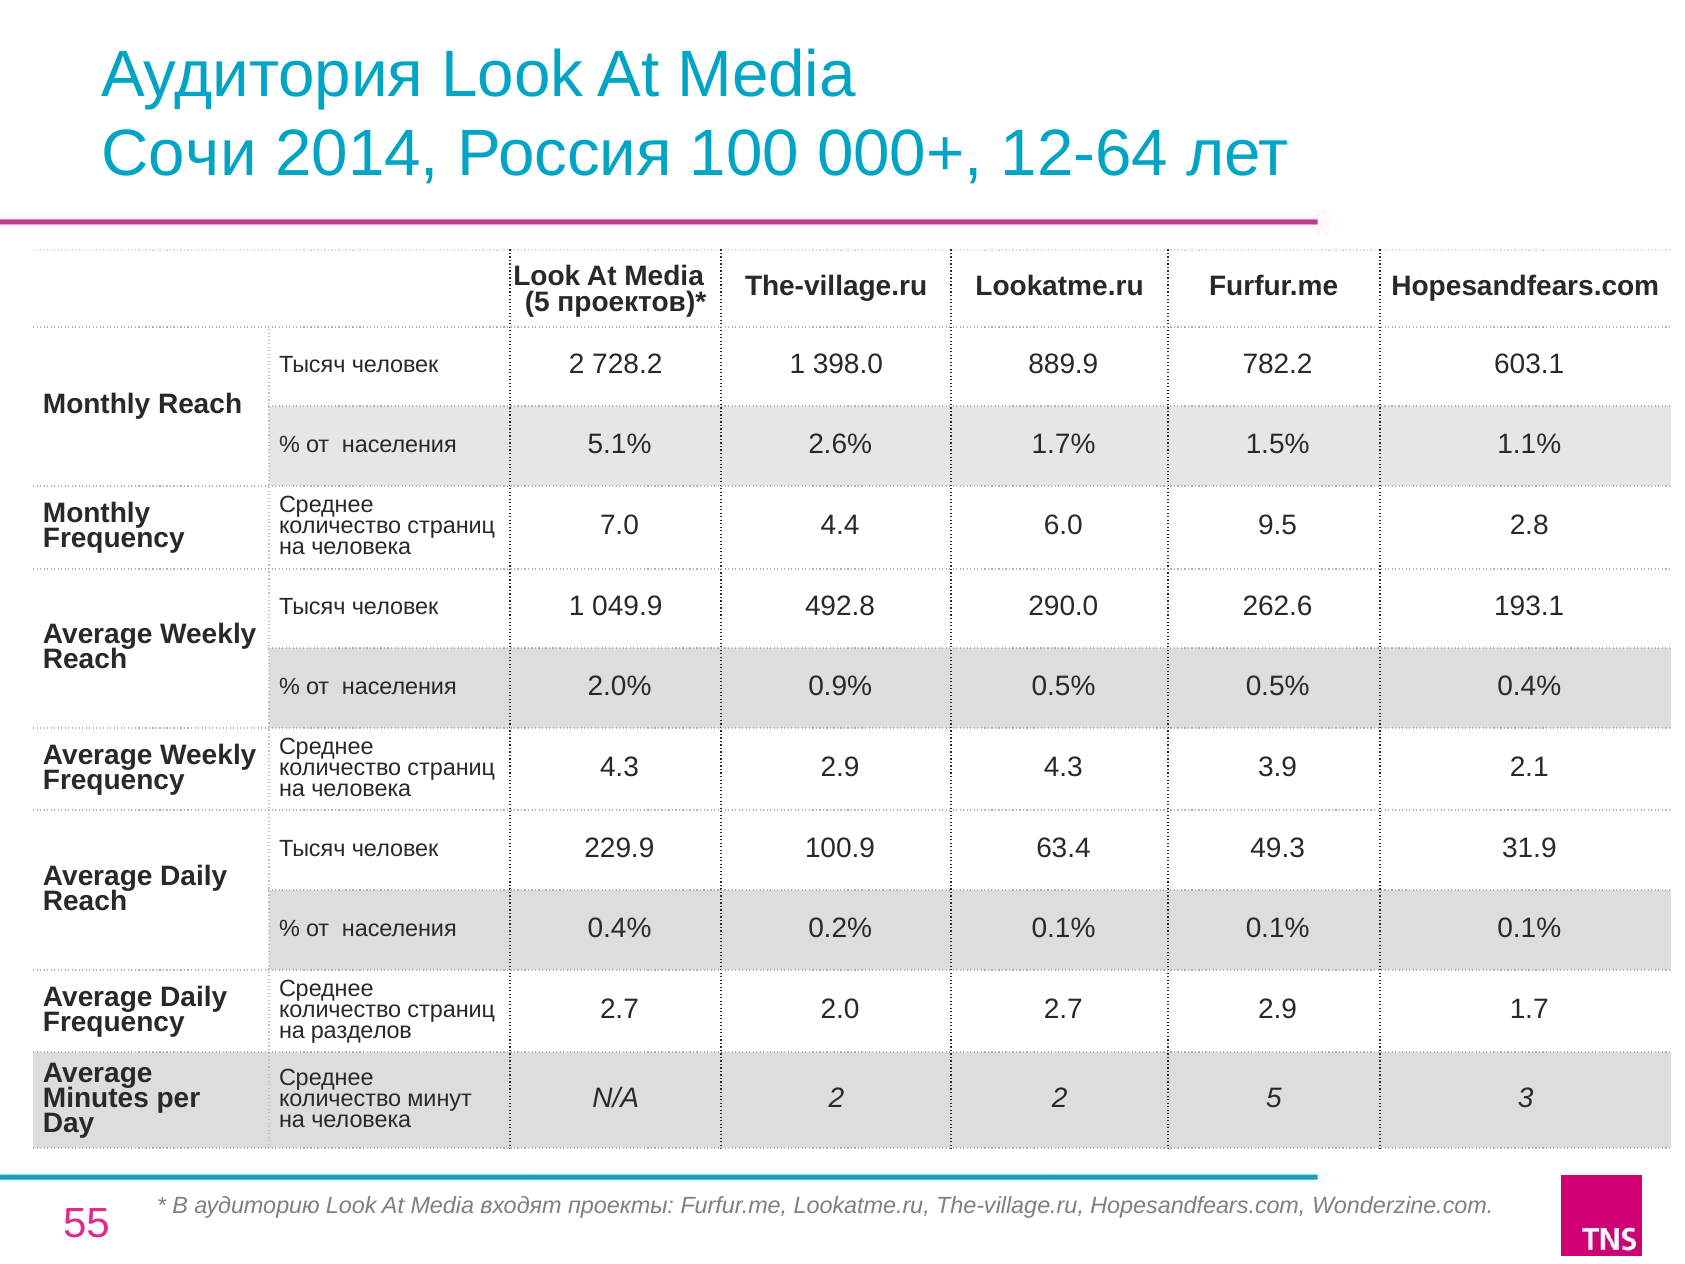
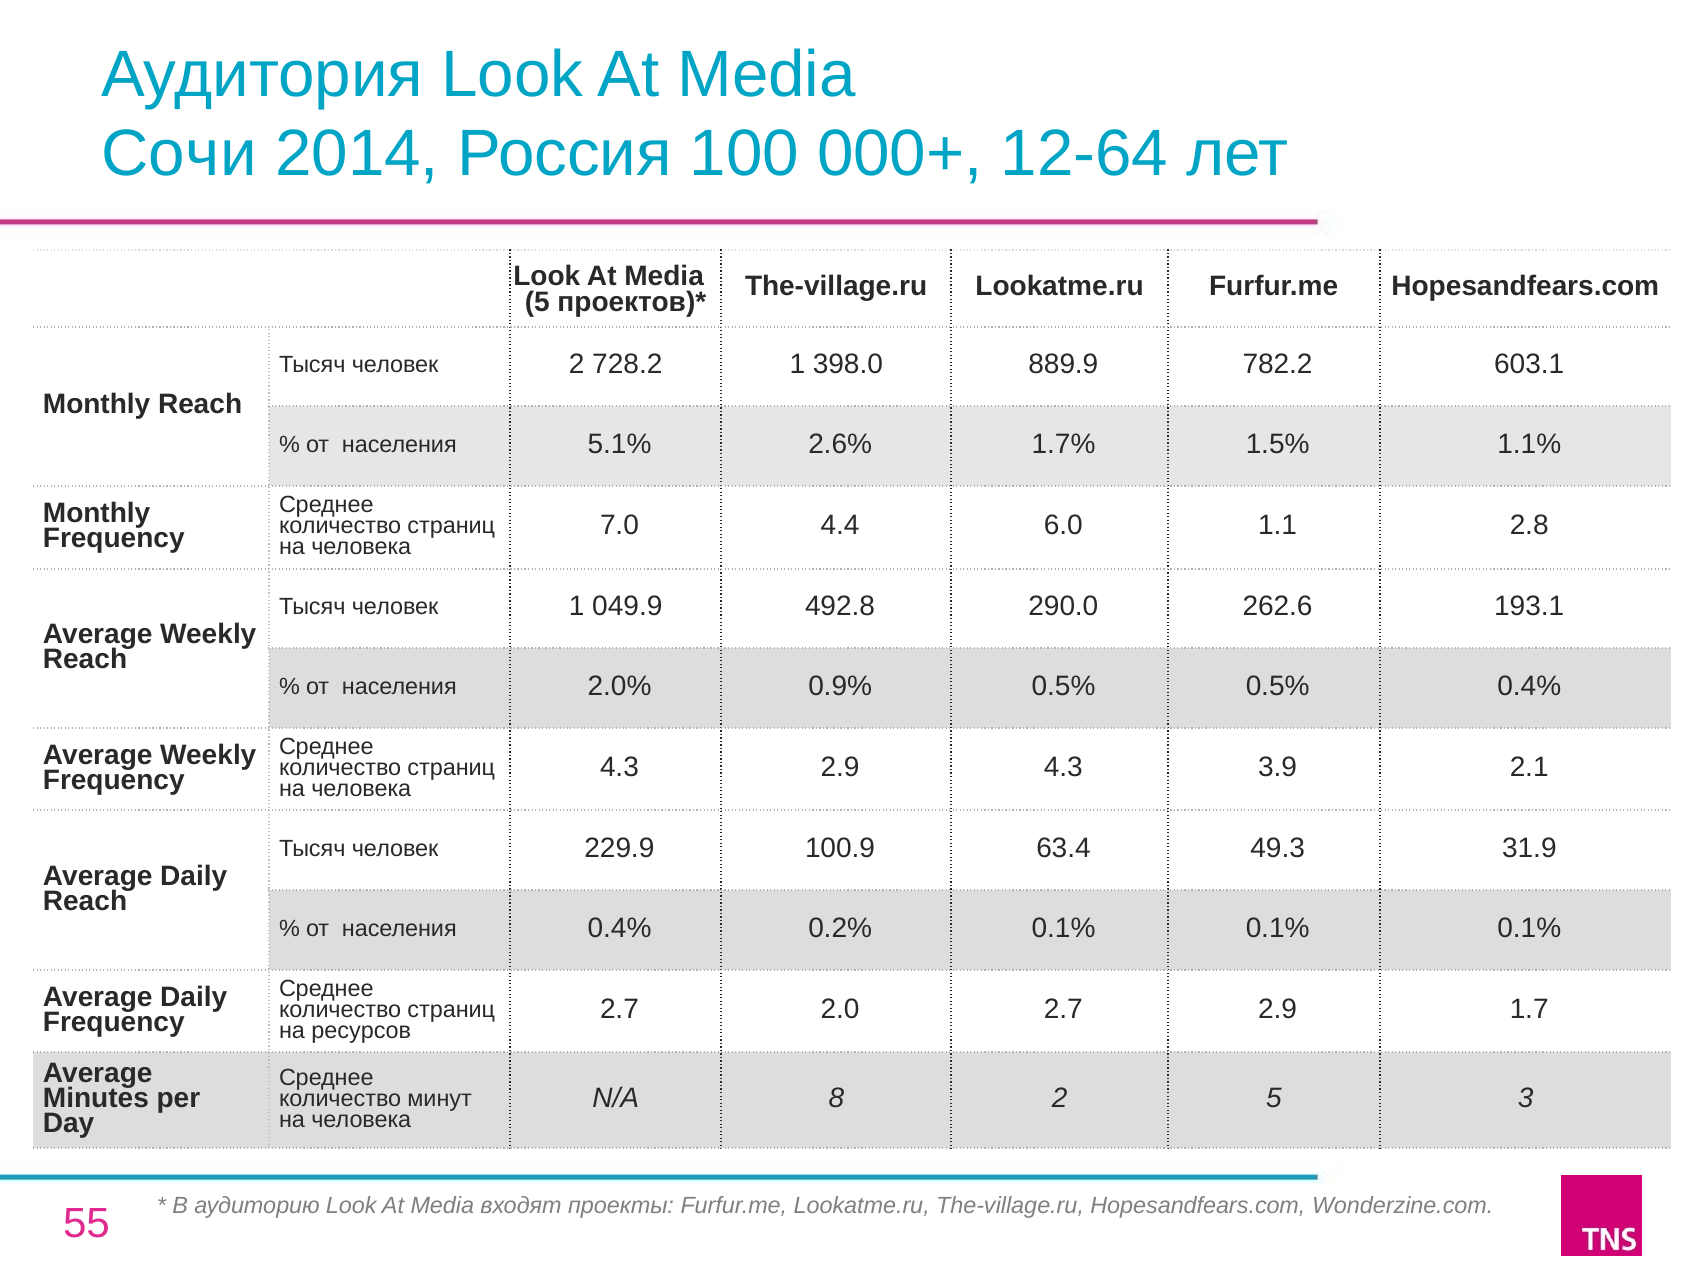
9.5: 9.5 -> 1.1 (1278, 525)
разделов: разделов -> ресурсов (361, 1030)
N/A 2: 2 -> 8 (836, 1098)
